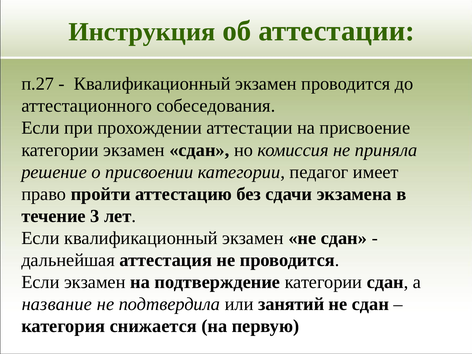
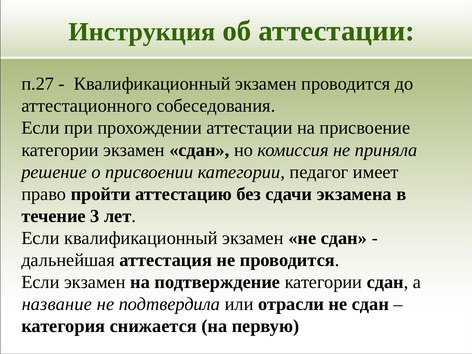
занятий: занятий -> отрасли (291, 304)
